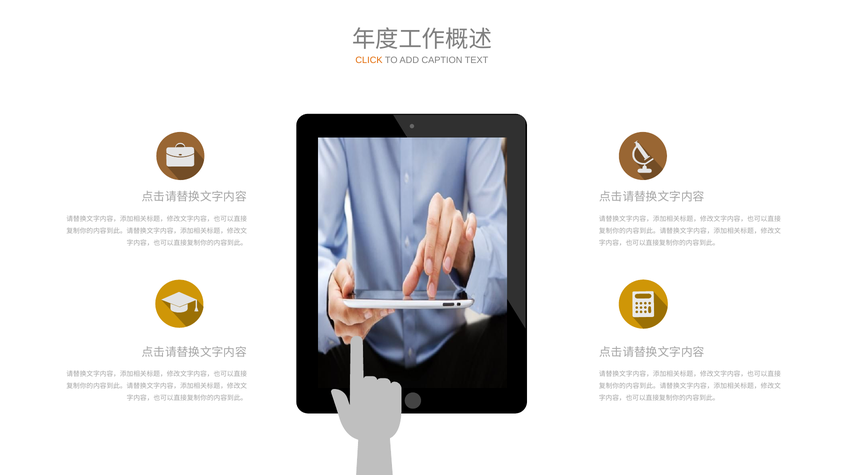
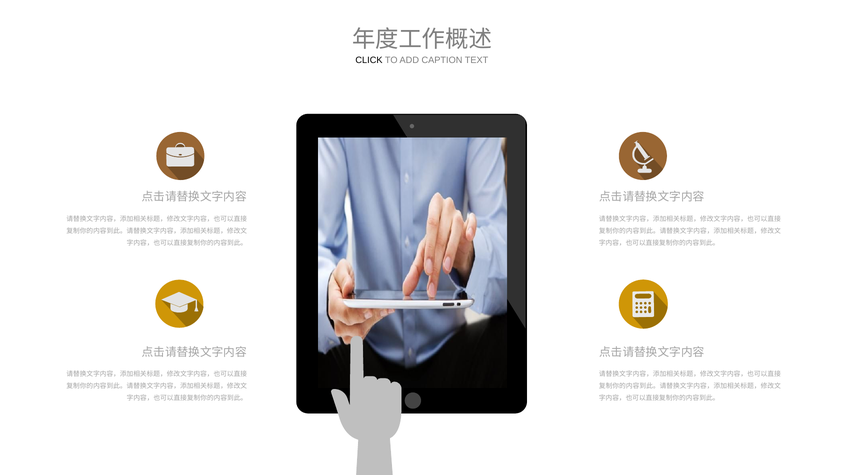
CLICK colour: orange -> black (369, 60)
